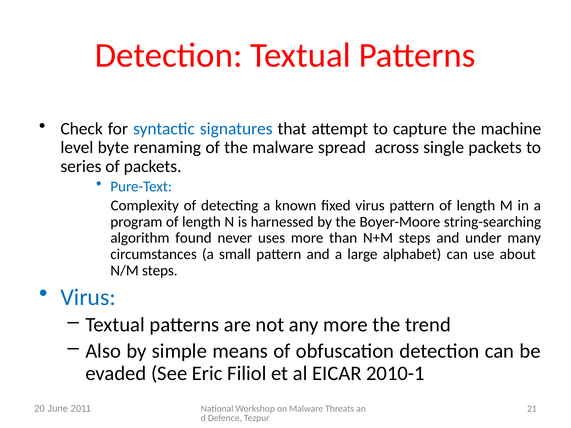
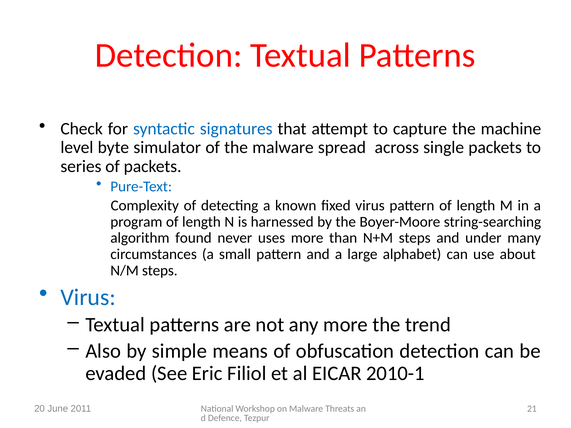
renaming: renaming -> simulator (167, 148)
